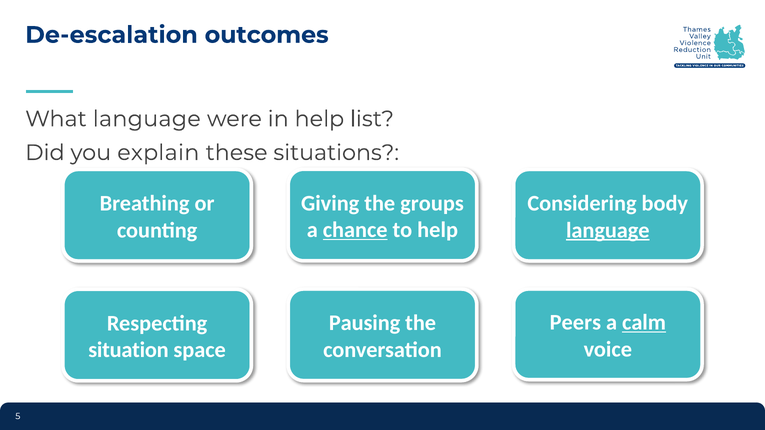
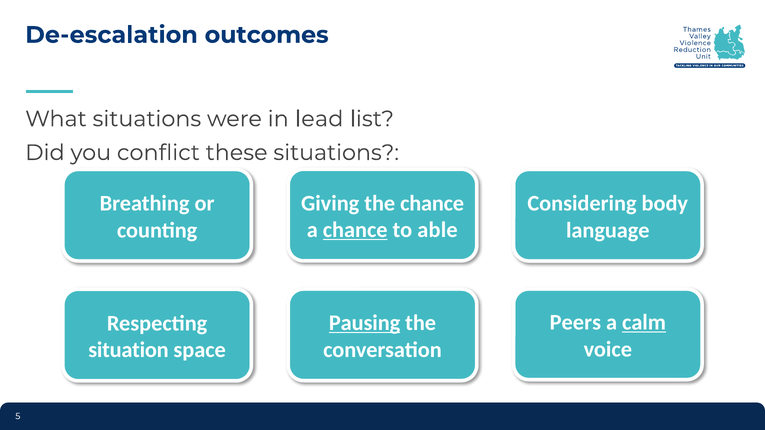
What language: language -> situations (147, 119)
in help: help -> lead (319, 119)
explain: explain -> conflict (158, 153)
the groups: groups -> chance (432, 203)
to help: help -> able (438, 230)
language underline: present -> none (608, 230)
Pausing underline: none -> present (365, 323)
